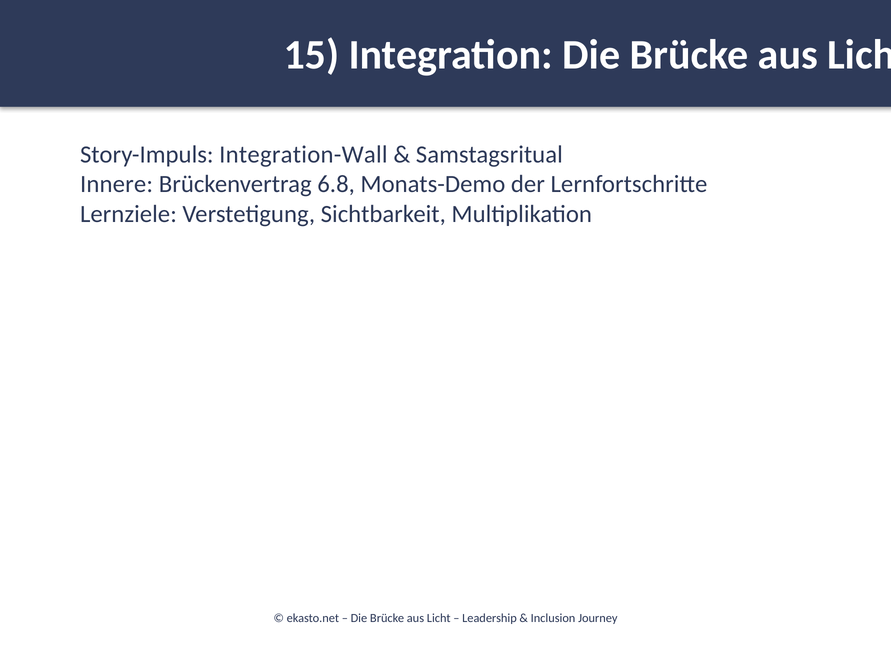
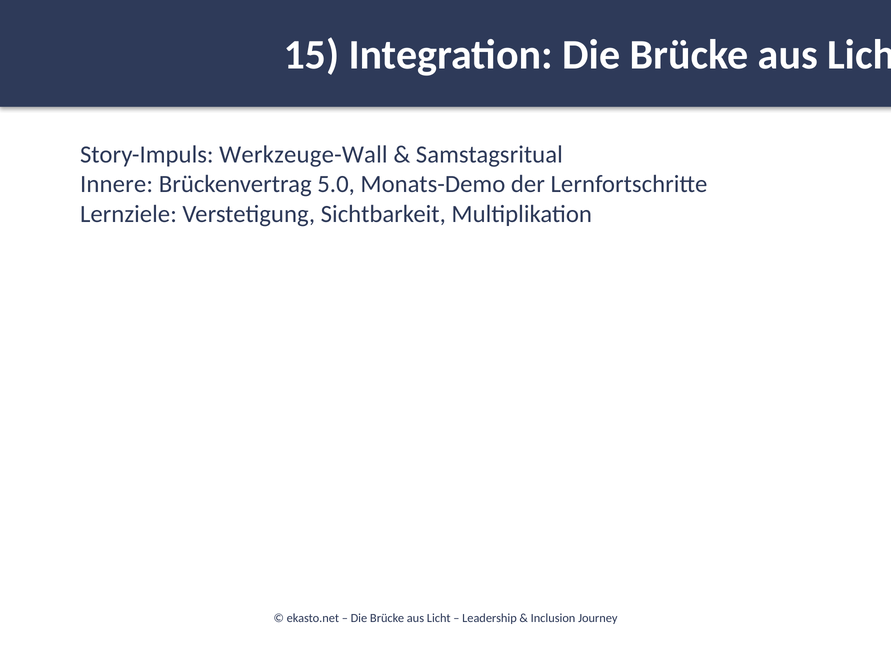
Integration-Wall: Integration-Wall -> Werkzeuge-Wall (303, 155)
6.8: 6.8 -> 5.0 (336, 184)
